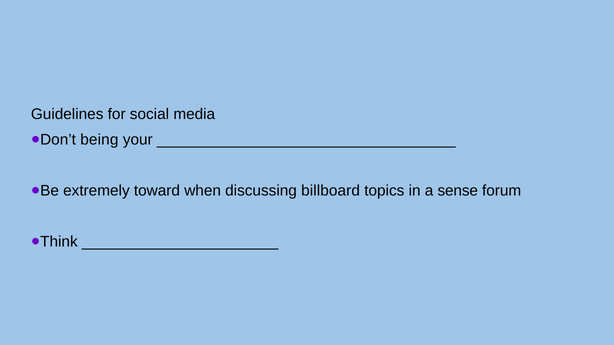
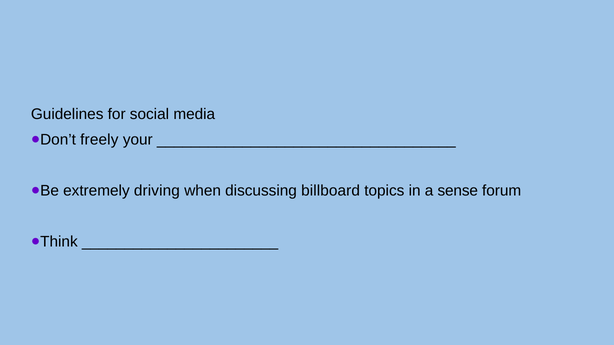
being: being -> freely (99, 140)
toward: toward -> driving (157, 191)
